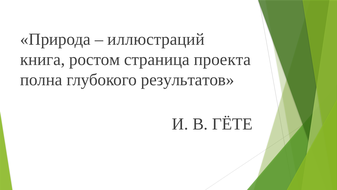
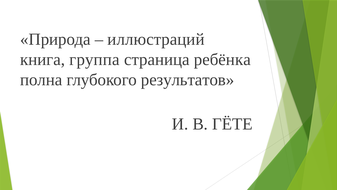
ростом: ростом -> группа (95, 59)
проекта: проекта -> ребёнка (222, 59)
